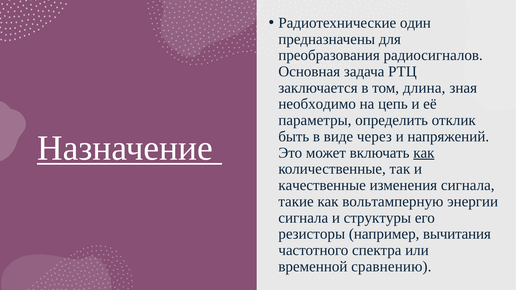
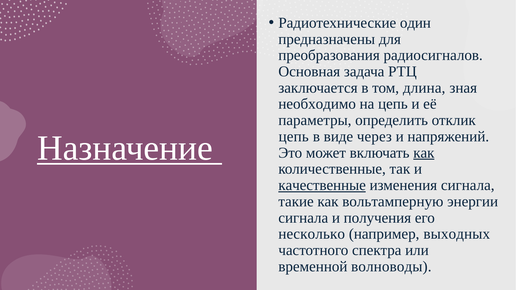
быть: быть -> цепь (294, 137)
качественные underline: none -> present (322, 185)
структуры: структуры -> получения (377, 218)
резисторы: резисторы -> несколько (312, 234)
вычитания: вычитания -> выходных (457, 234)
сравнению: сравнению -> волноводы (391, 267)
